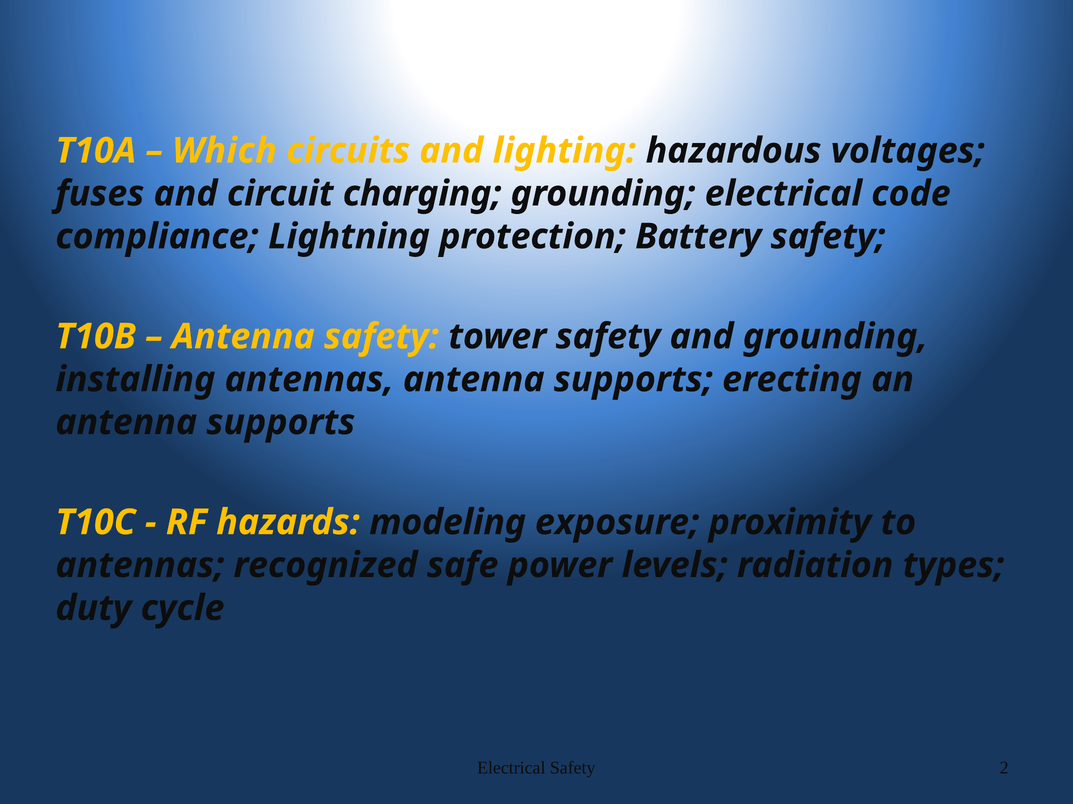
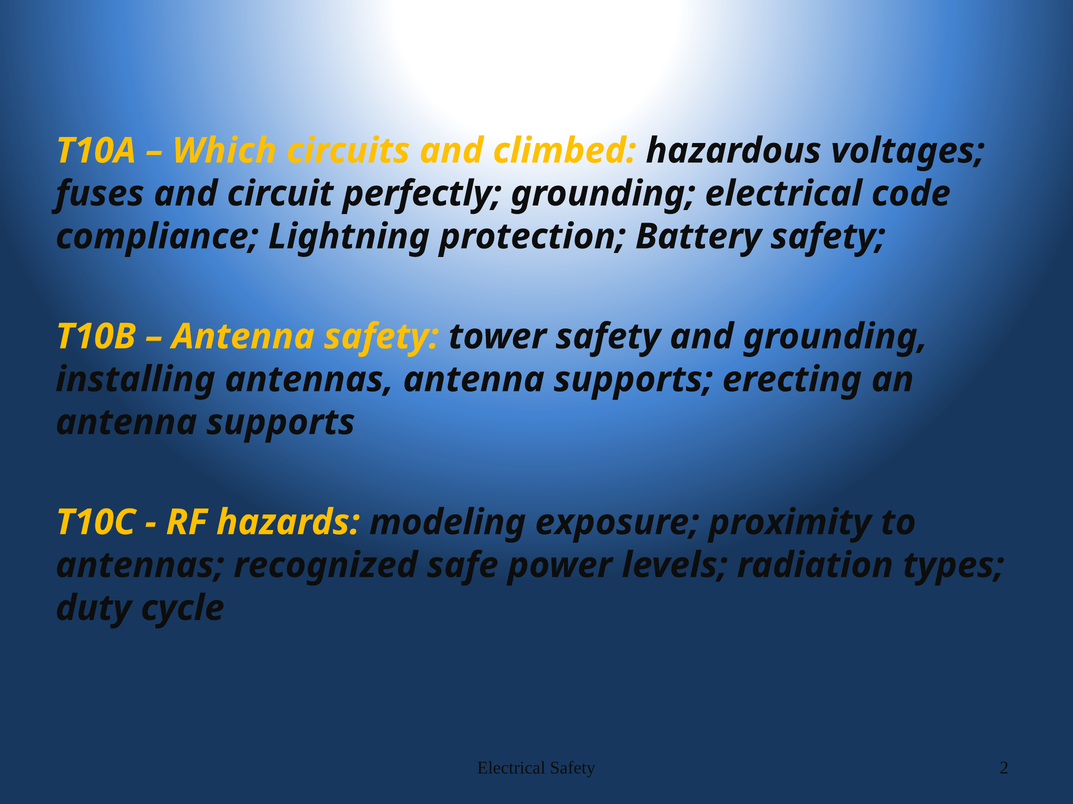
lighting: lighting -> climbed (564, 151)
charging: charging -> perfectly (422, 194)
